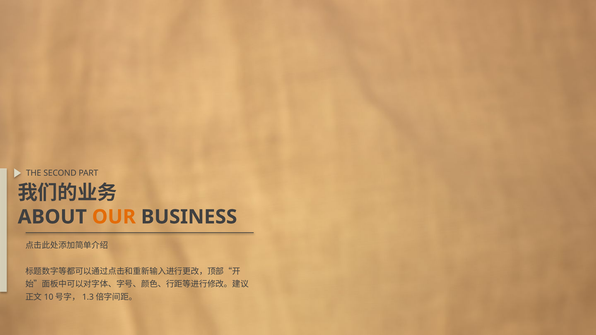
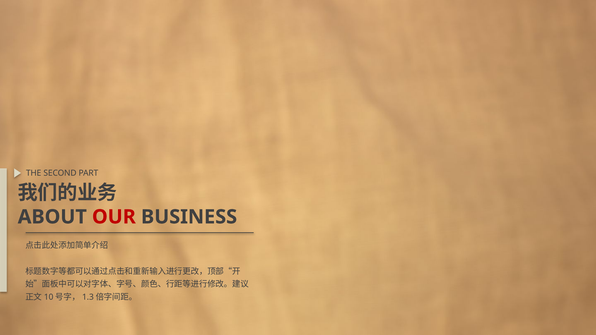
OUR colour: orange -> red (114, 217)
